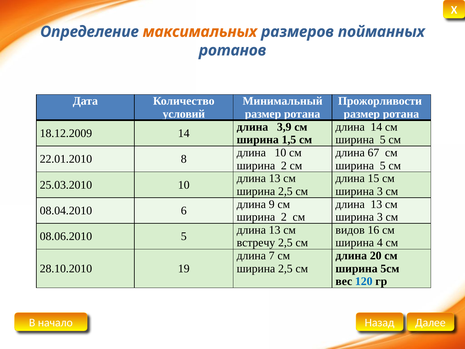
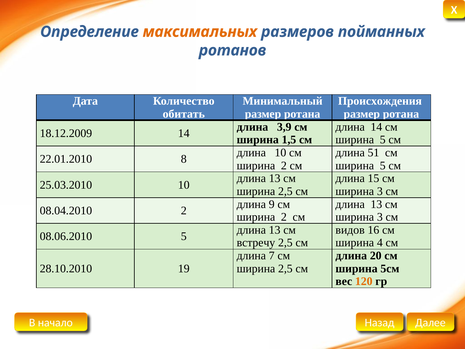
Прожорливости: Прожорливости -> Происхождения (380, 101)
условий: условий -> обитать (184, 114)
67: 67 -> 51 (373, 153)
08.04.2010 6: 6 -> 2 (184, 210)
120 colour: blue -> orange (364, 281)
